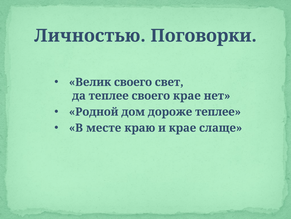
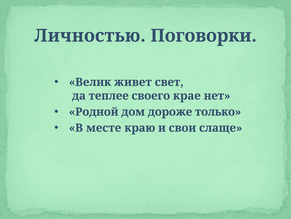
Велик своего: своего -> живет (133, 82)
дороже теплее: теплее -> только (218, 111)
и крае: крае -> свои (182, 128)
